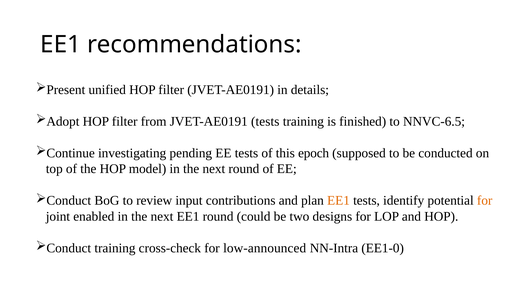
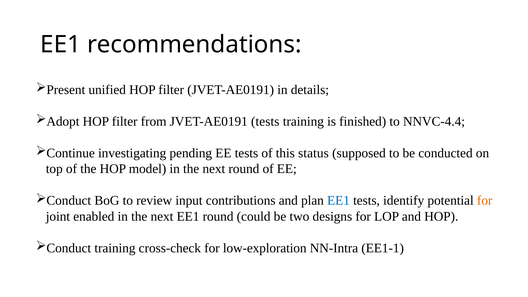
NNVC-6.5: NNVC-6.5 -> NNVC-4.4 (434, 121)
epoch: epoch -> status (313, 153)
EE1 colour: orange -> blue (338, 201)
low-announced: low-announced -> low-exploration (265, 248)
EE1-0: EE1-0 -> EE1-1 (383, 248)
